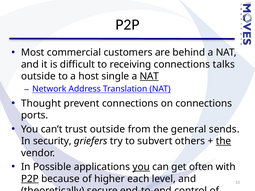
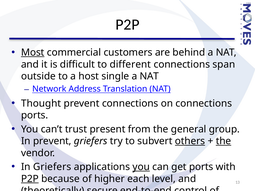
Most underline: none -> present (33, 53)
receiving: receiving -> different (130, 64)
talks: talks -> span (224, 64)
NAT underline: present -> none (149, 76)
trust outside: outside -> present (108, 129)
sends: sends -> group (224, 129)
In security: security -> prevent (52, 141)
others underline: none -> present (190, 141)
In Possible: Possible -> Griefers (52, 167)
get often: often -> ports (201, 167)
